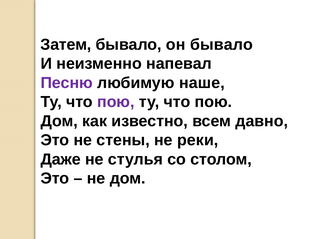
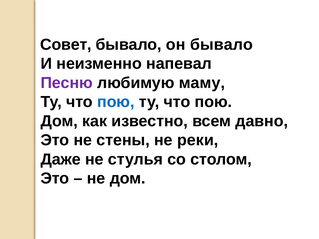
Затем: Затем -> Совет (66, 45)
наше: наше -> маму (202, 83)
пою colour: purple -> blue (116, 102)
